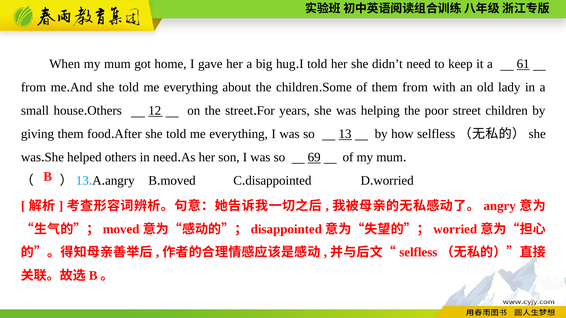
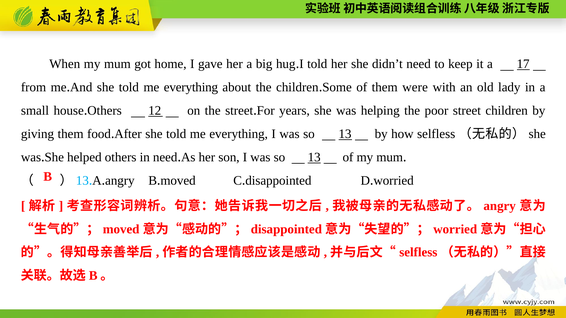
61: 61 -> 17 (523, 64)
them from: from -> were (415, 87)
69: 69 -> 13 (314, 157)
